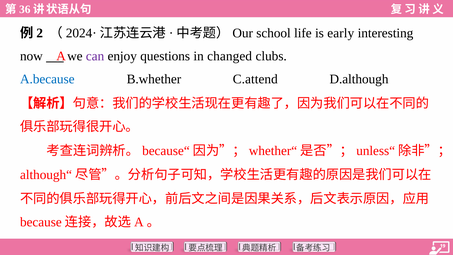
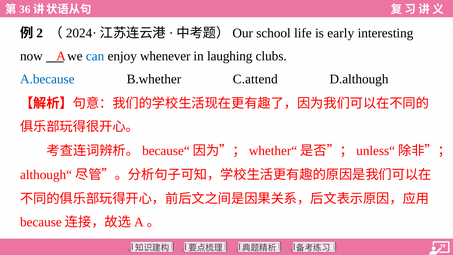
can colour: purple -> blue (95, 56)
questions: questions -> whenever (165, 56)
changed: changed -> laughing (230, 56)
